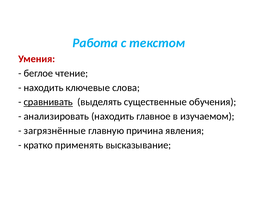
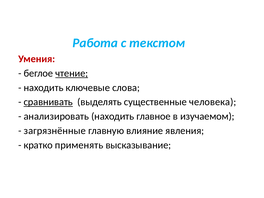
чтение underline: none -> present (72, 73)
обучения: обучения -> человека (213, 102)
причина: причина -> влияние (145, 131)
